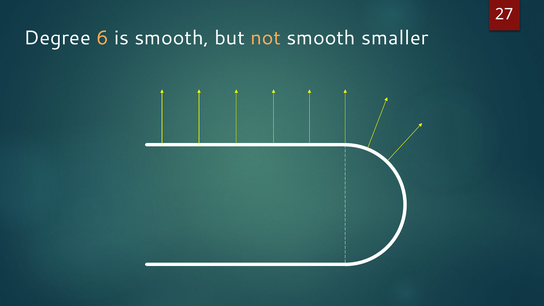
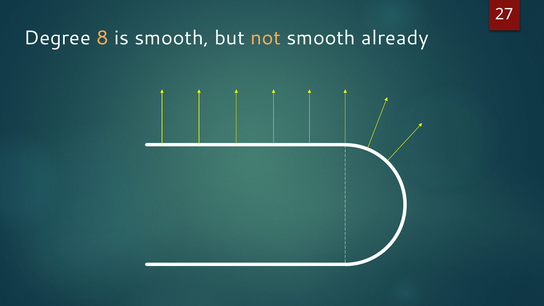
6: 6 -> 8 (102, 38)
smaller: smaller -> already (395, 38)
